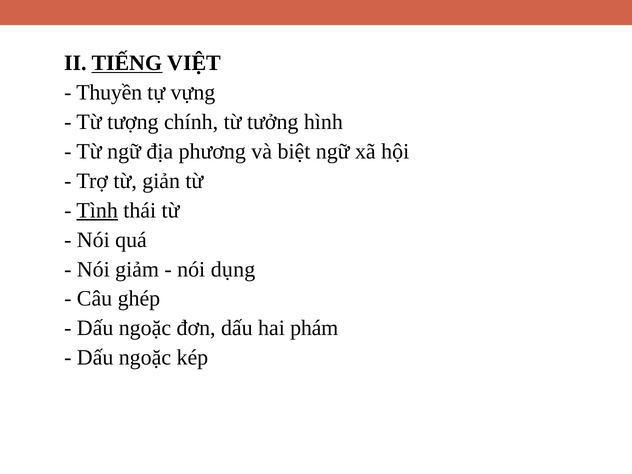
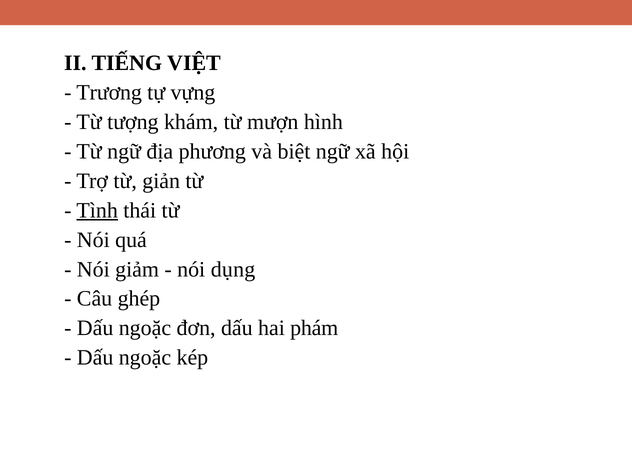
TIẾNG underline: present -> none (127, 63)
Thuyền: Thuyền -> Trương (109, 93)
chính: chính -> khám (191, 122)
tưởng: tưởng -> mượn (273, 122)
